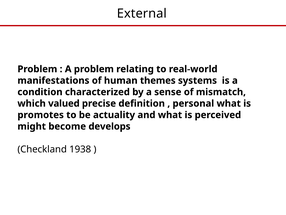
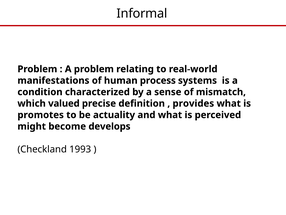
External: External -> Informal (142, 13)
themes: themes -> process (158, 80)
personal: personal -> provides (193, 103)
1938: 1938 -> 1993 (80, 149)
